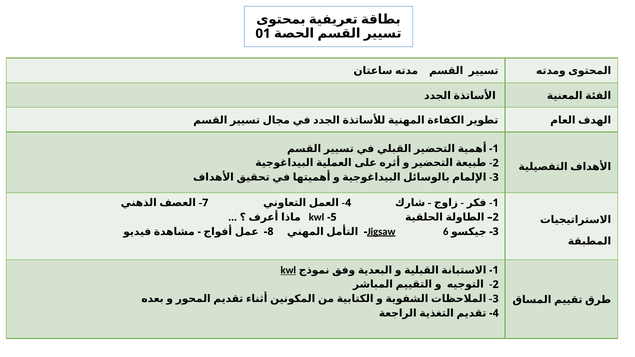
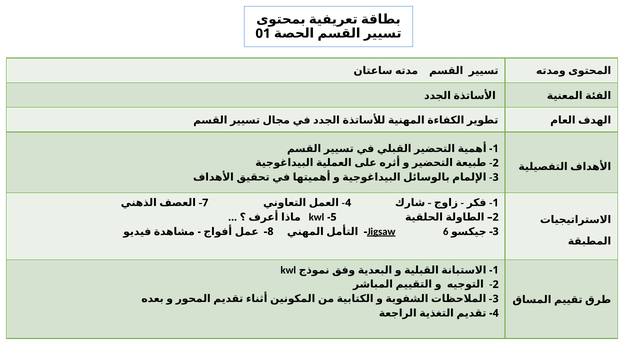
kwl underline: present -> none (288, 270)
